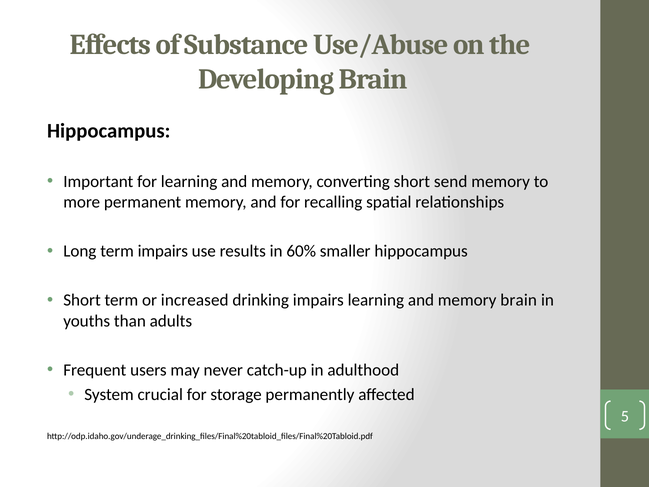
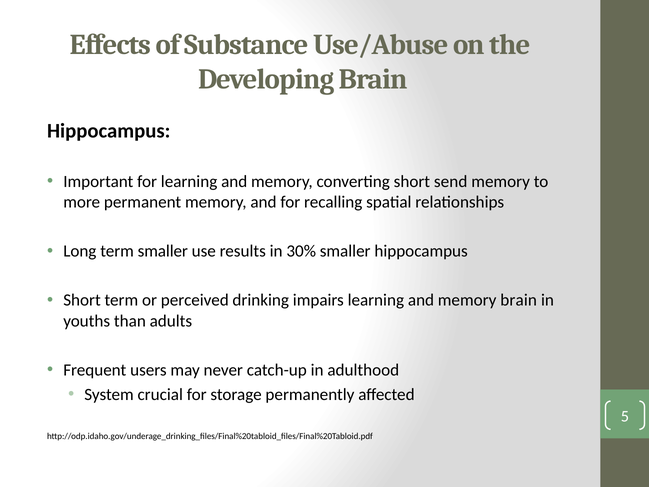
term impairs: impairs -> smaller (163, 251)
60%: 60% -> 30% (301, 251)
increased: increased -> perceived (195, 300)
